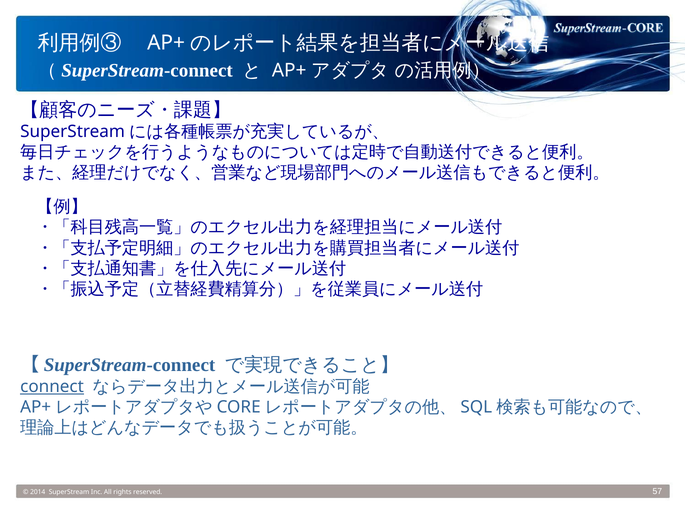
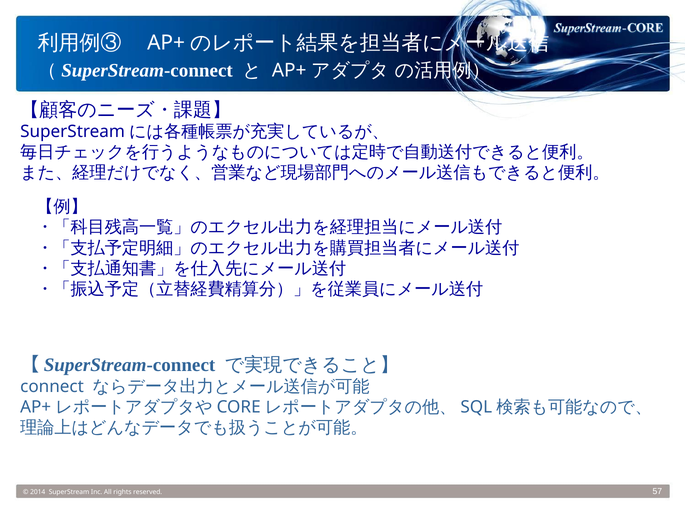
connect underline: present -> none (52, 386)
